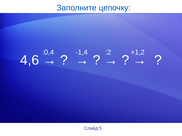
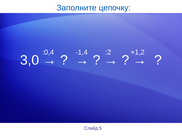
4,6: 4,6 -> 3,0 (30, 60)
